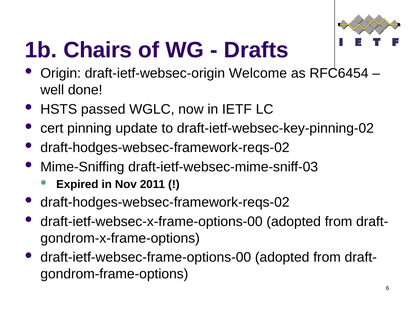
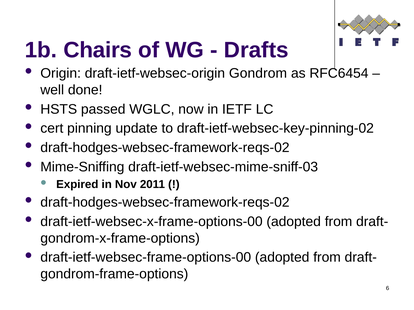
Welcome: Welcome -> Gondrom (258, 73)
